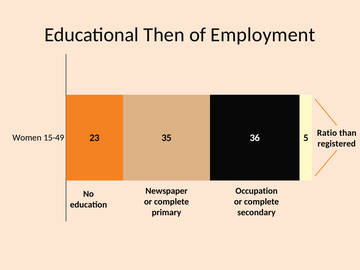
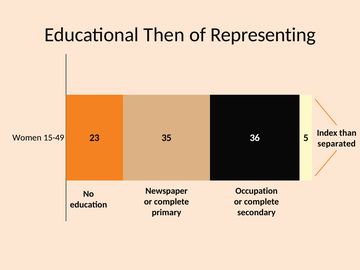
Employment: Employment -> Representing (263, 35)
Ratio: Ratio -> Index (327, 133)
registered: registered -> separated (337, 144)
